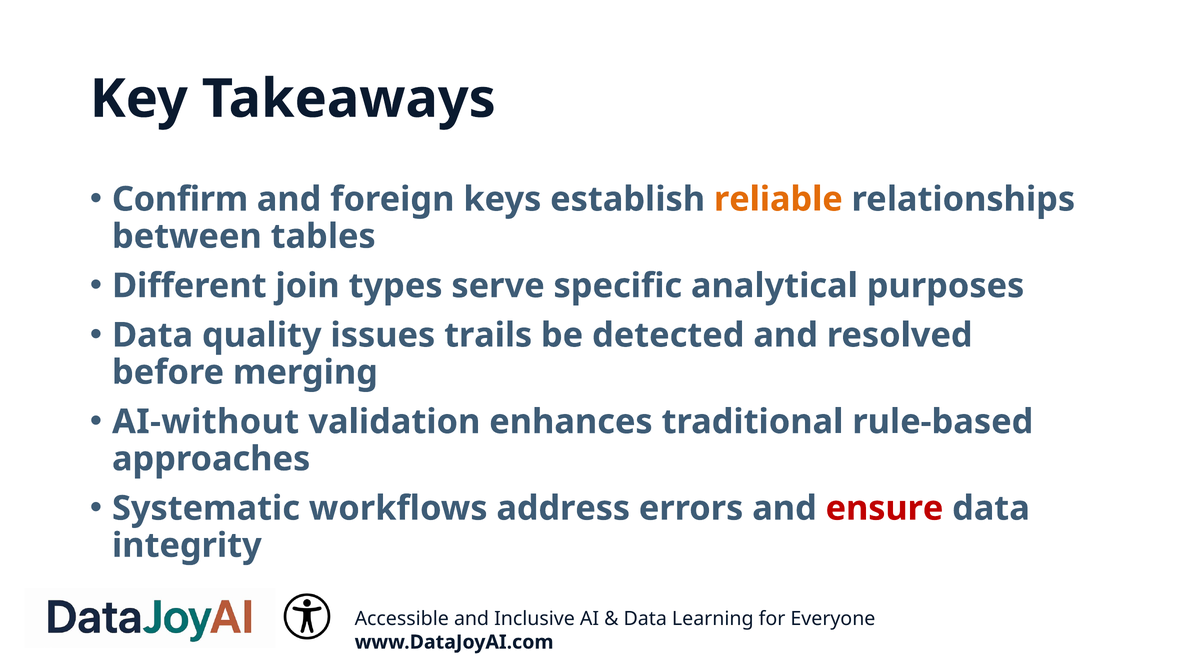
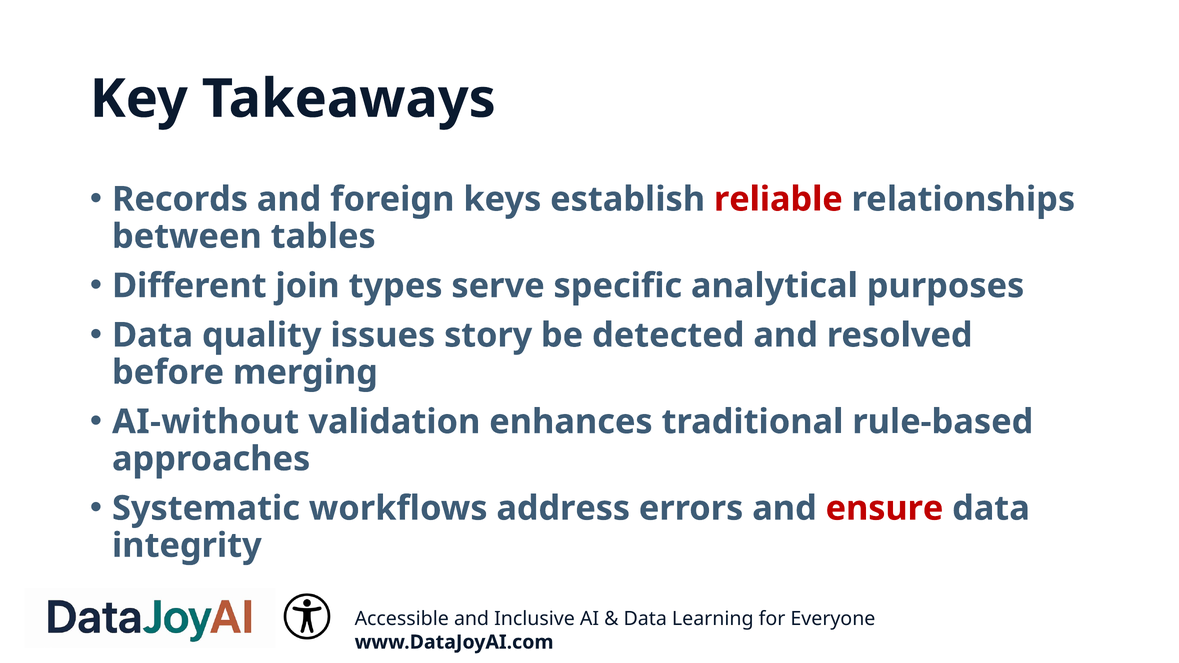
Confirm: Confirm -> Records (180, 199)
reliable colour: orange -> red (778, 199)
trails: trails -> story (488, 335)
